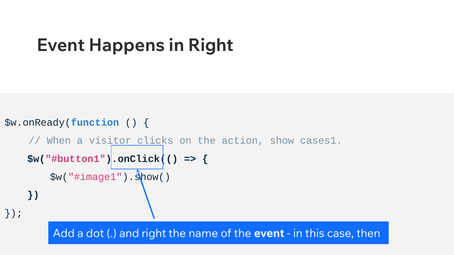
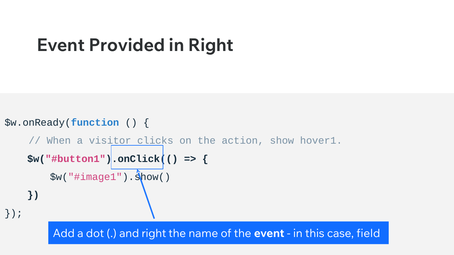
Happens: Happens -> Provided (127, 45)
cases1: cases1 -> hover1 (321, 141)
then: then -> field (368, 234)
